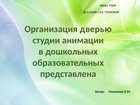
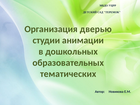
представлена: представлена -> тематических (68, 74)
